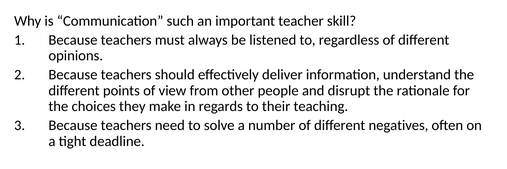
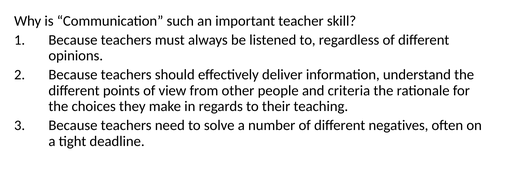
disrupt: disrupt -> criteria (349, 91)
